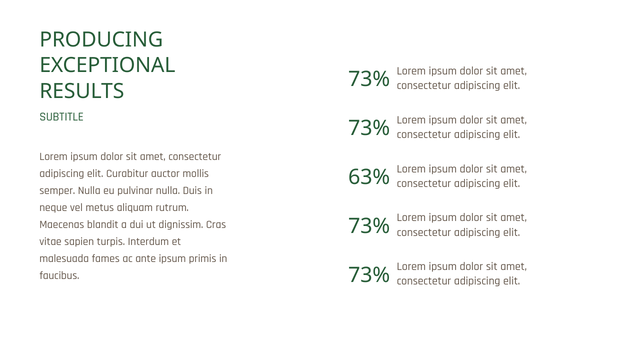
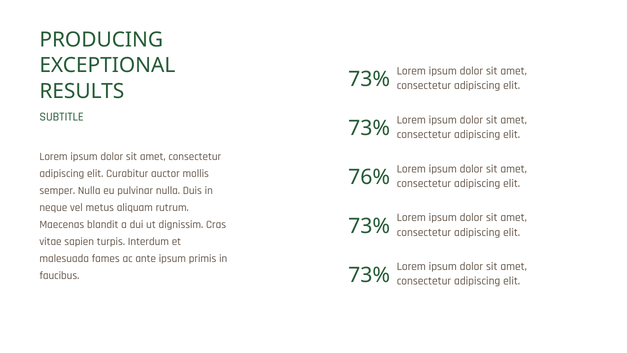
63%: 63% -> 76% (369, 177)
